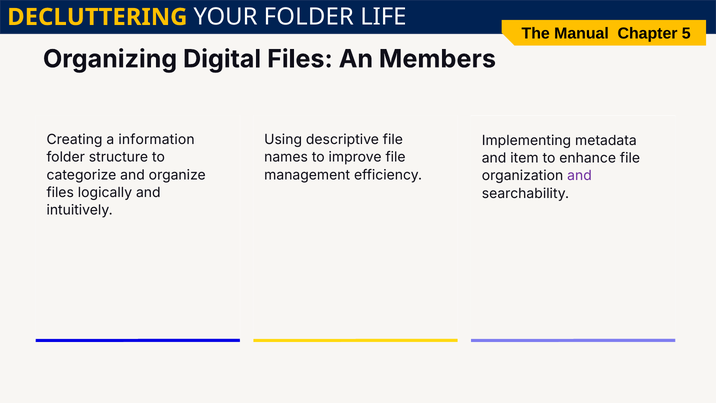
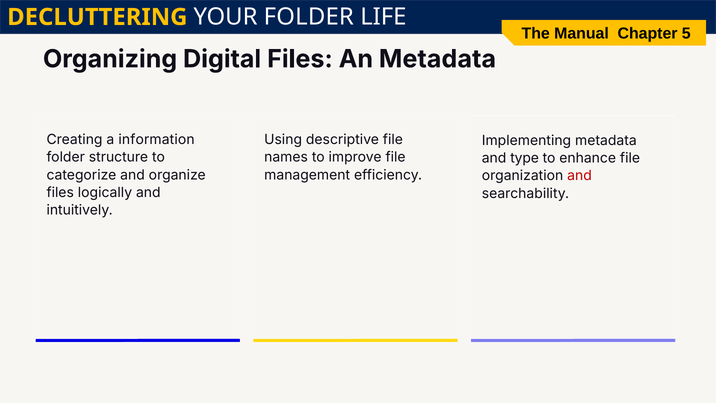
An Members: Members -> Metadata (437, 59)
item: item -> type (525, 158)
and colour: purple -> red (580, 176)
